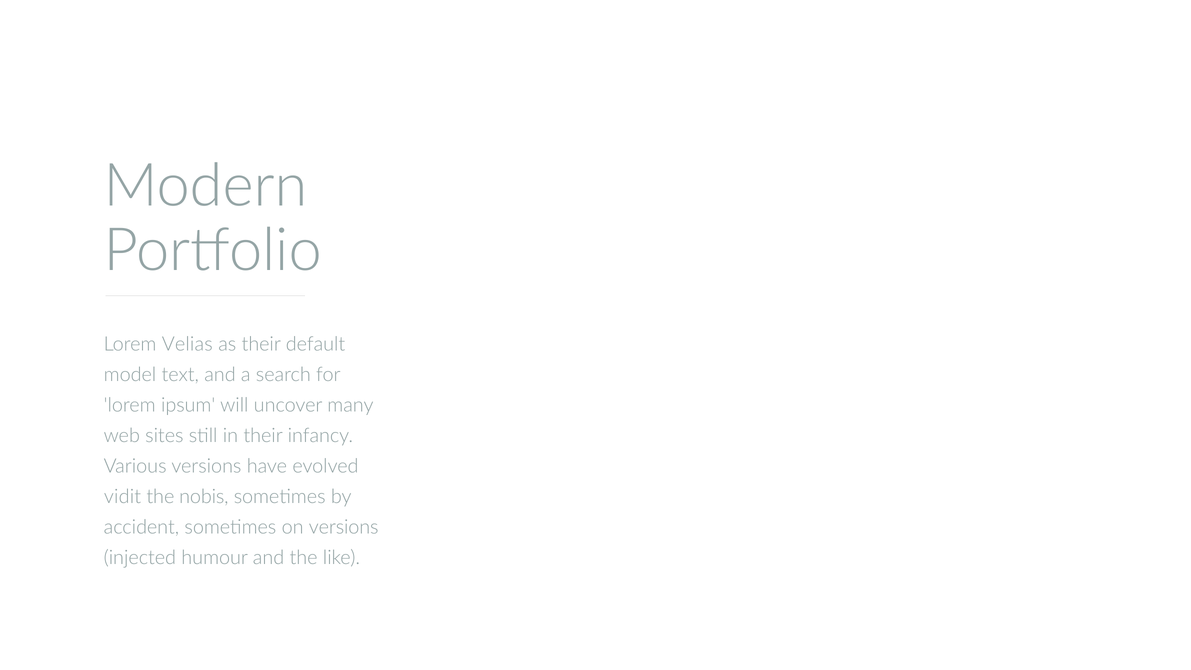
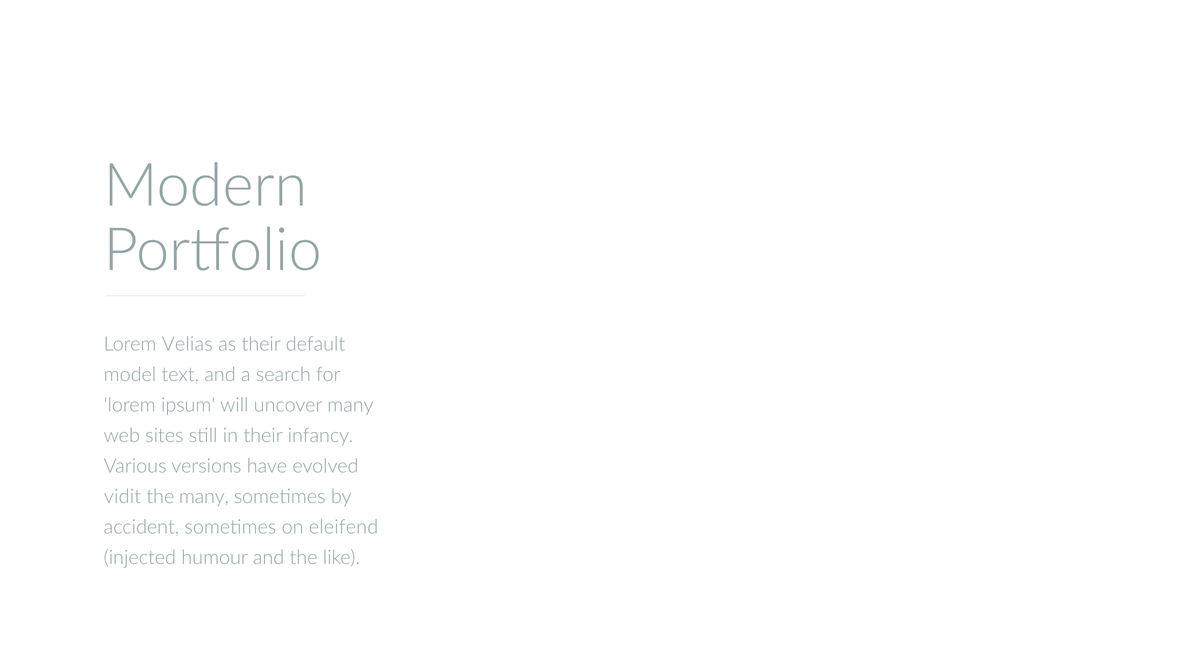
the nobis: nobis -> many (204, 497)
on versions: versions -> eleifend (344, 527)
